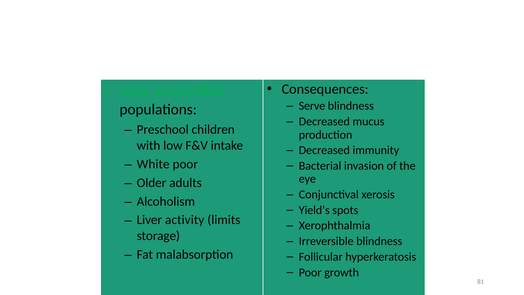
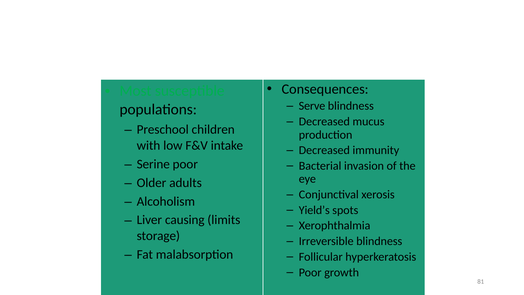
White: White -> Serine (153, 164)
activity: activity -> causing (185, 220)
